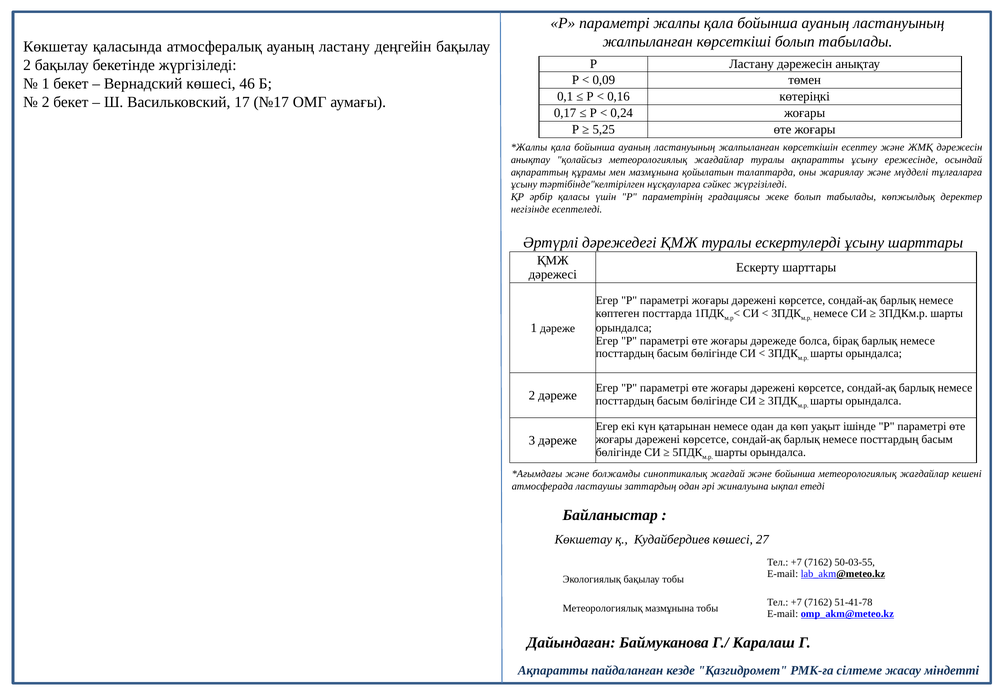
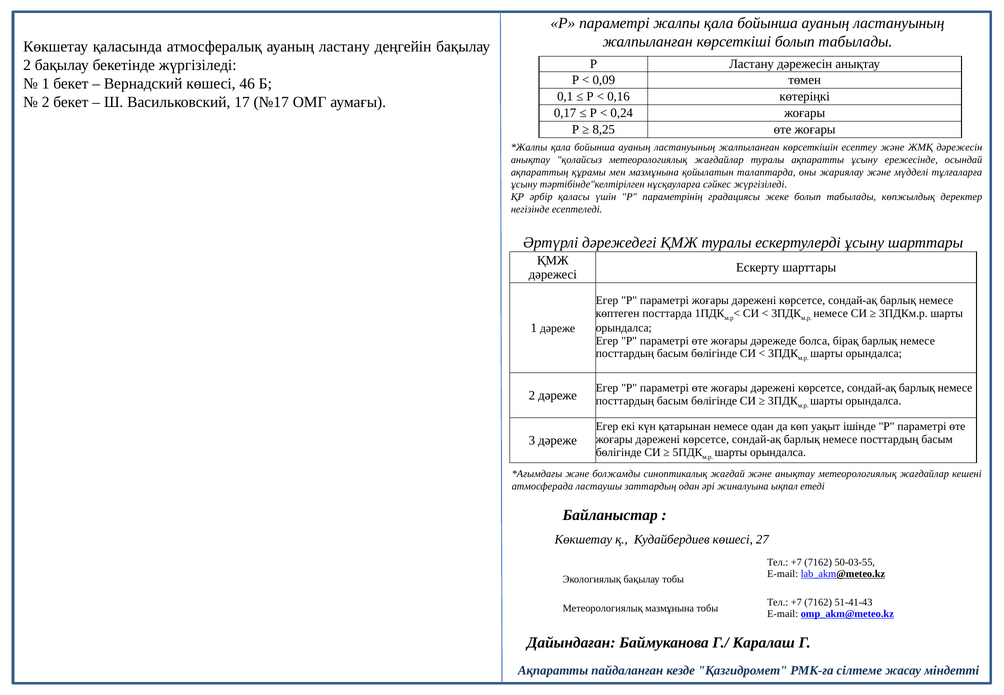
5,25: 5,25 -> 8,25 (604, 130)
және бойынша: бойынша -> анықтау (795, 474)
51-41-78: 51-41-78 -> 51-41-43 (853, 602)
